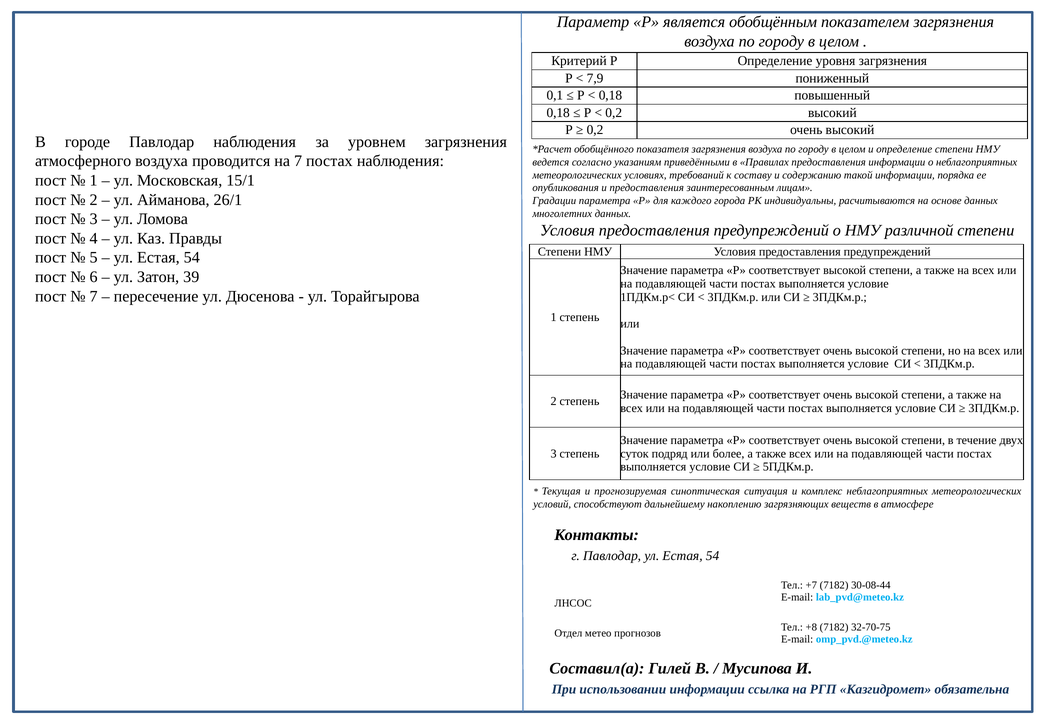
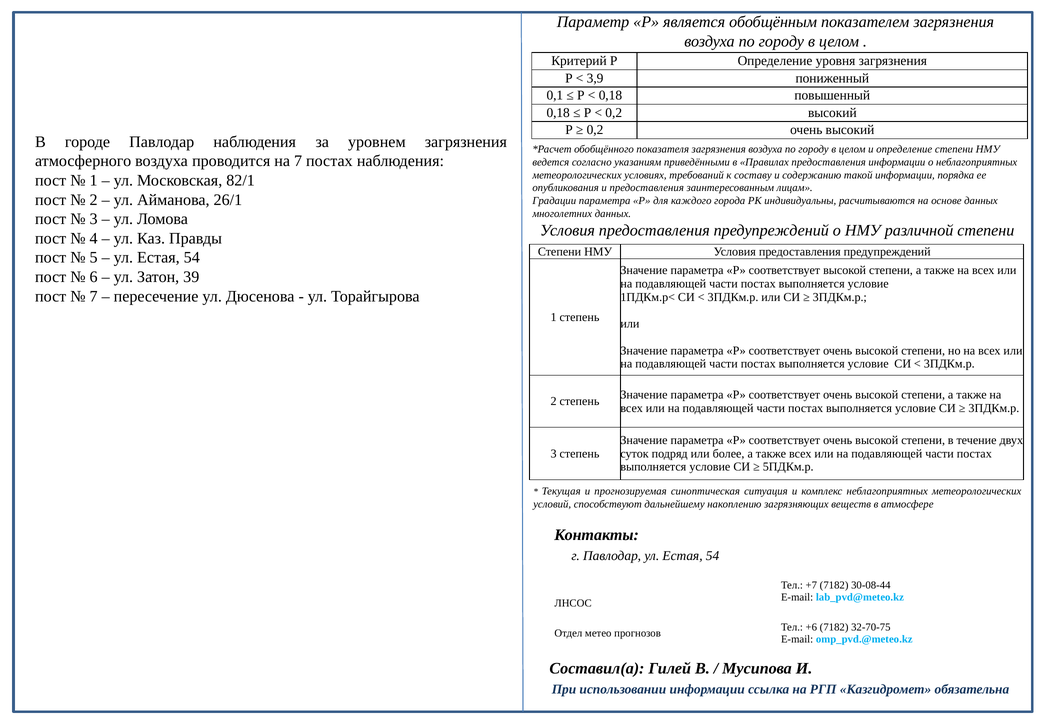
7,9: 7,9 -> 3,9 (595, 78)
15/1: 15/1 -> 82/1 (241, 180)
+8: +8 -> +6 (811, 627)
